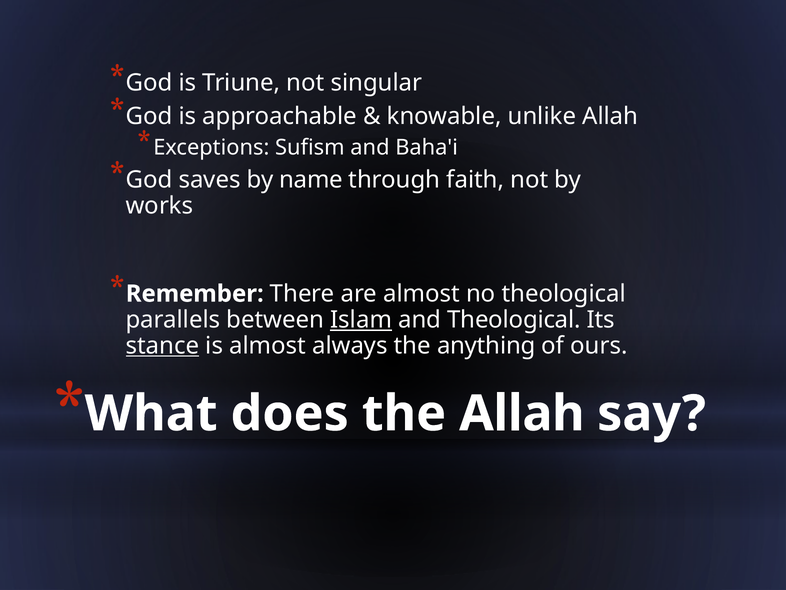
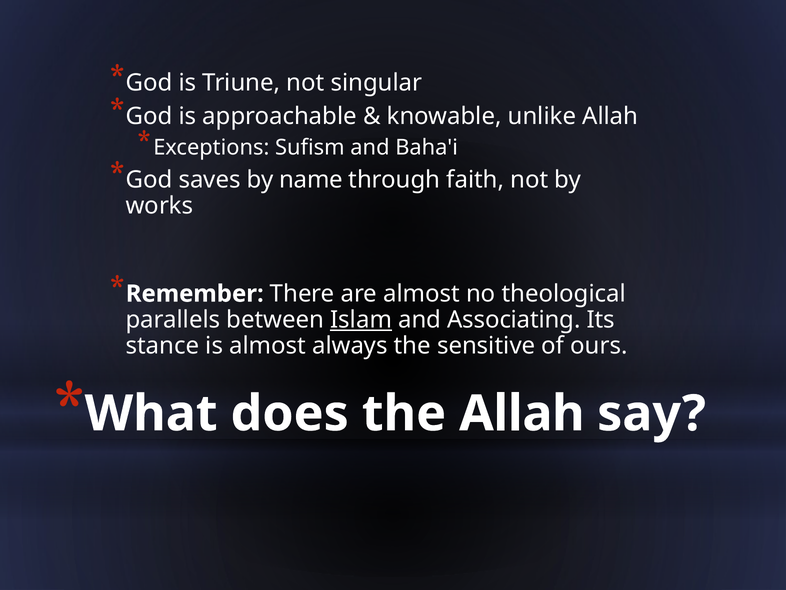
and Theological: Theological -> Associating (514, 319)
stance underline: present -> none (162, 345)
anything: anything -> sensitive (486, 345)
